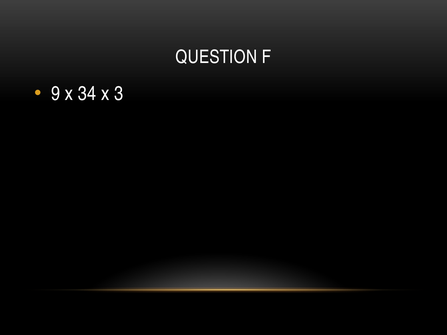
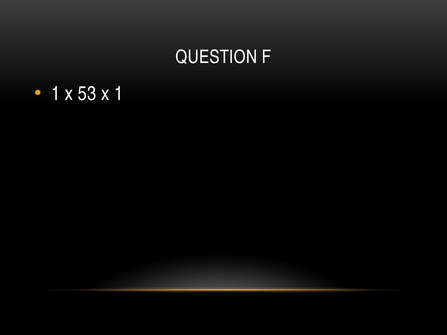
9: 9 -> 1 (56, 94)
34: 34 -> 53 (87, 94)
x 3: 3 -> 1 (119, 94)
